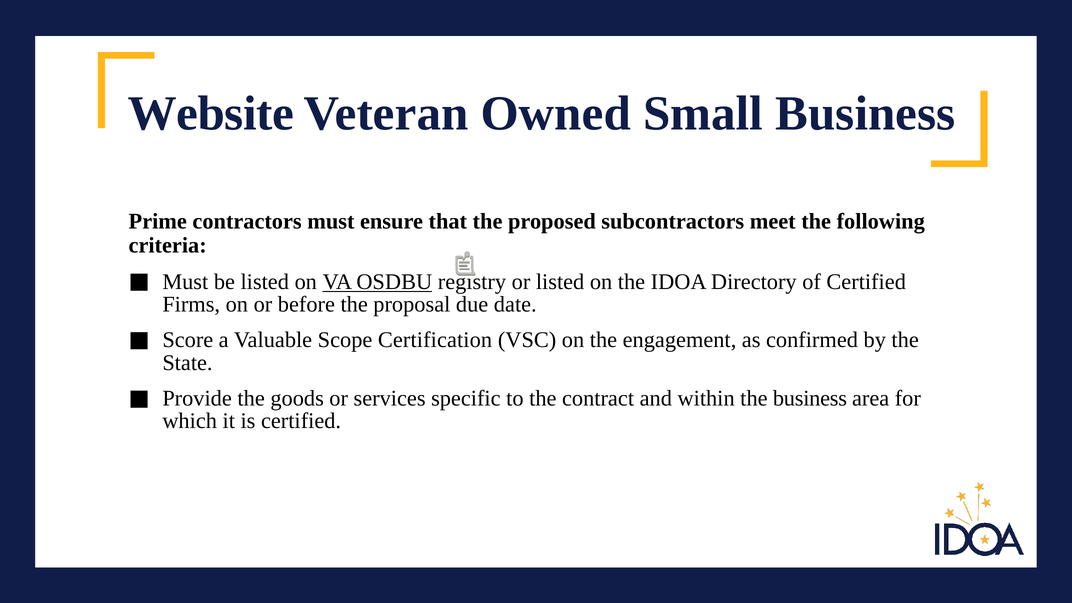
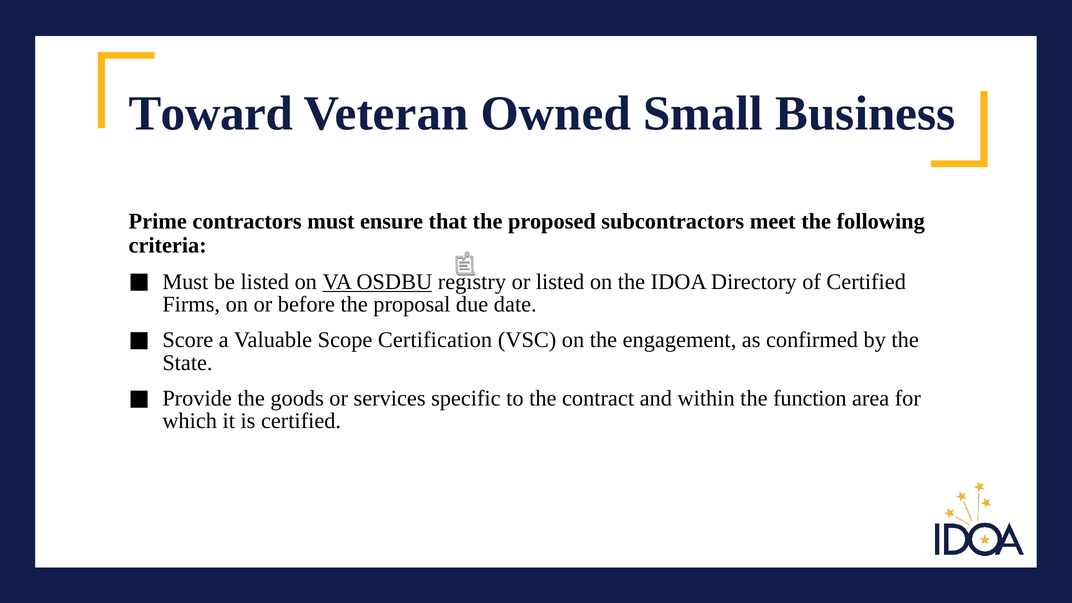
Website: Website -> Toward (211, 114)
the business: business -> function (810, 399)
